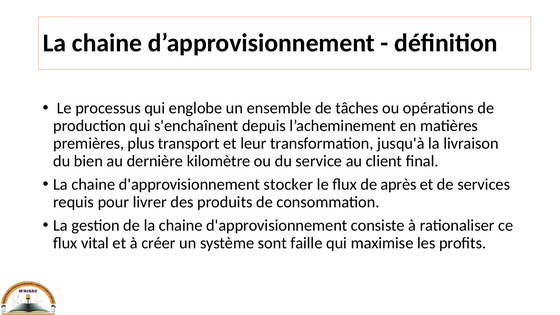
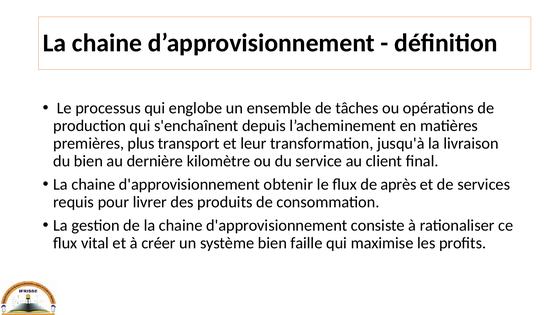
stocker: stocker -> obtenir (288, 184)
système sont: sont -> bien (272, 243)
